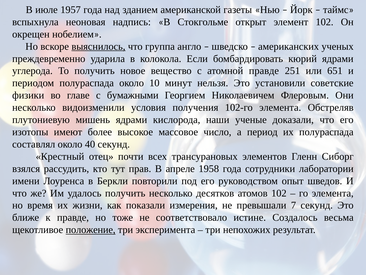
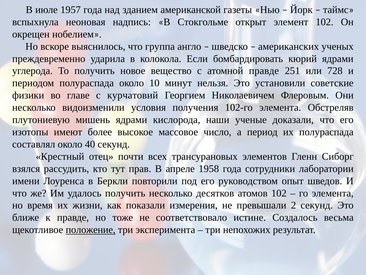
выяснилось underline: present -> none (98, 46)
651: 651 -> 728 (335, 71)
бумажными: бумажными -> курчатовий (133, 95)
7: 7 -> 2 (293, 205)
